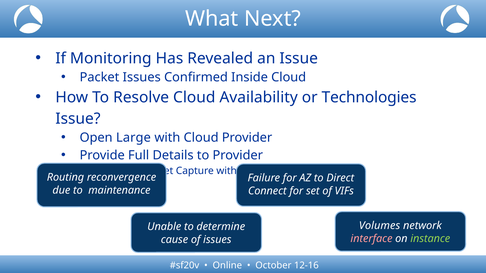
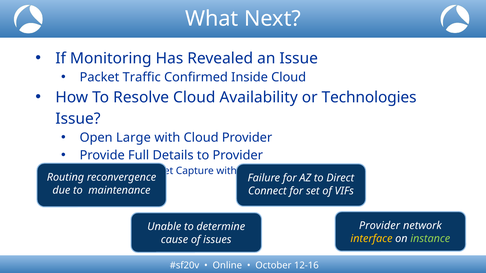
Packet Issues: Issues -> Traffic (142, 77)
Volumes: Volumes -> Provider (380, 226)
interface colour: pink -> yellow (371, 239)
